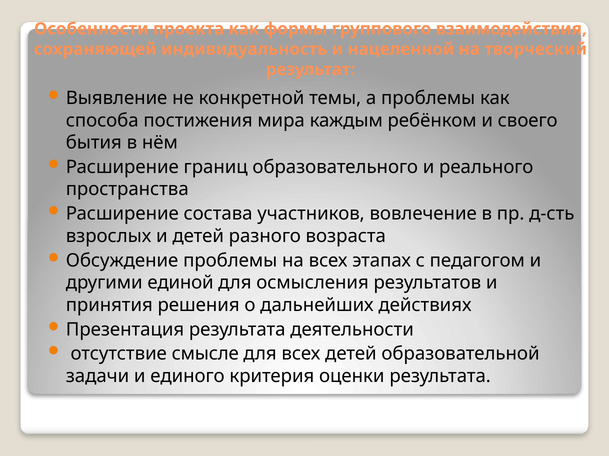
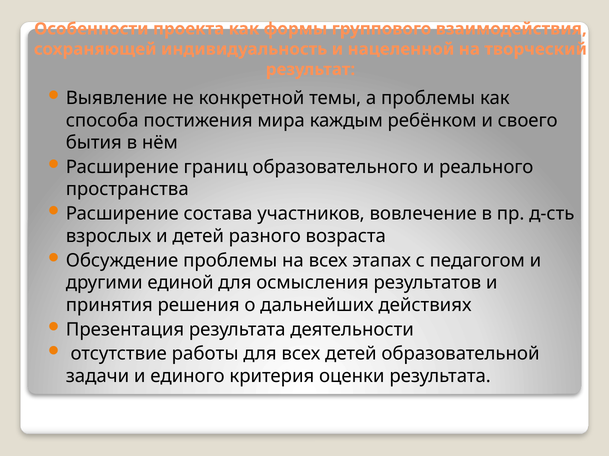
смысле: смысле -> работы (205, 354)
